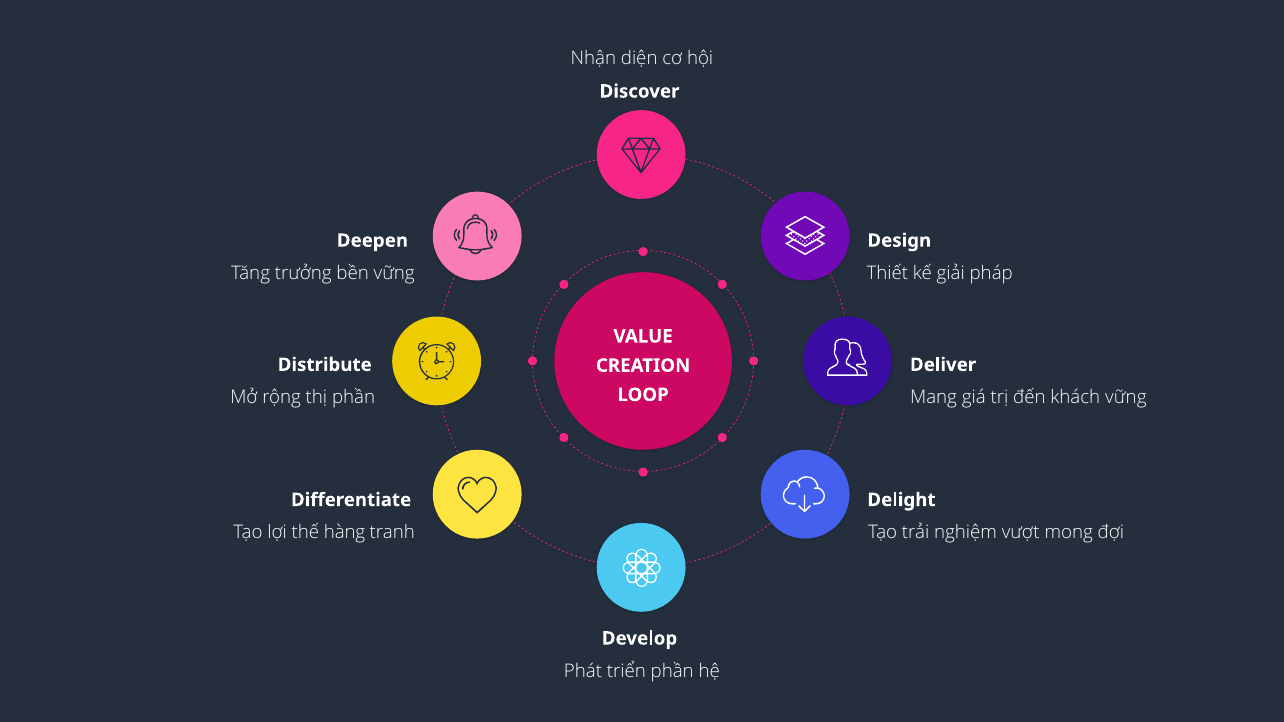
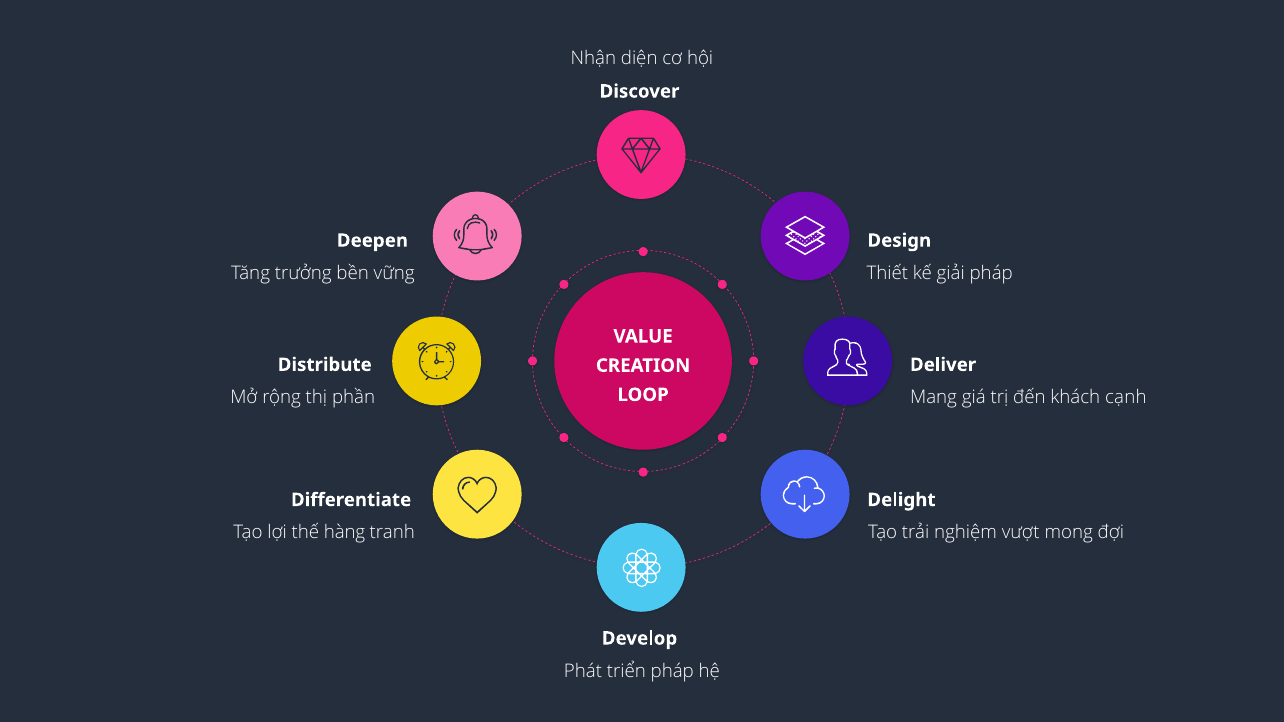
khách vững: vững -> cạnh (1126, 398)
triển phần: phần -> pháp (672, 671)
